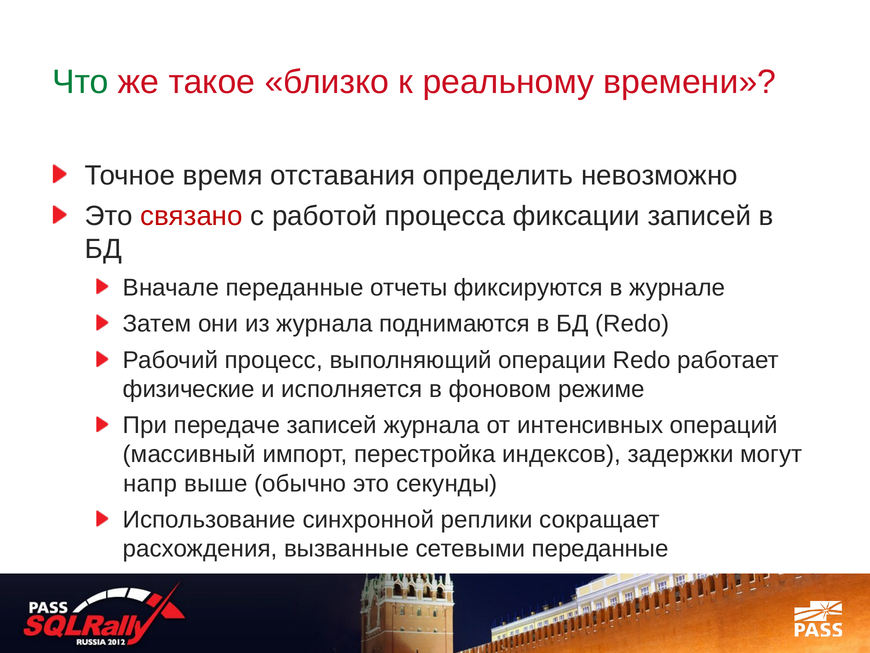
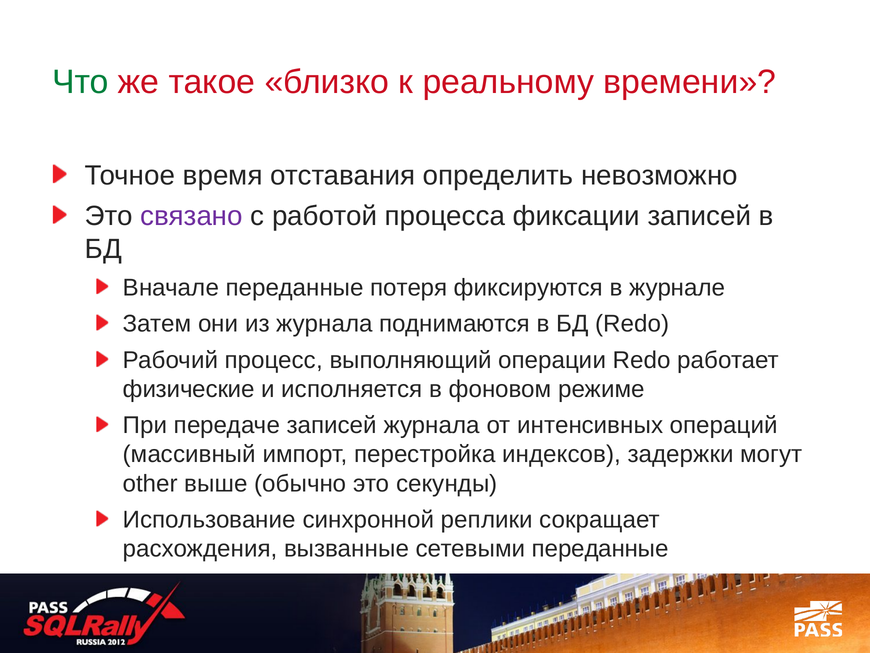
связано colour: red -> purple (192, 216)
отчеты: отчеты -> потеря (409, 287)
напр: напр -> other (150, 483)
